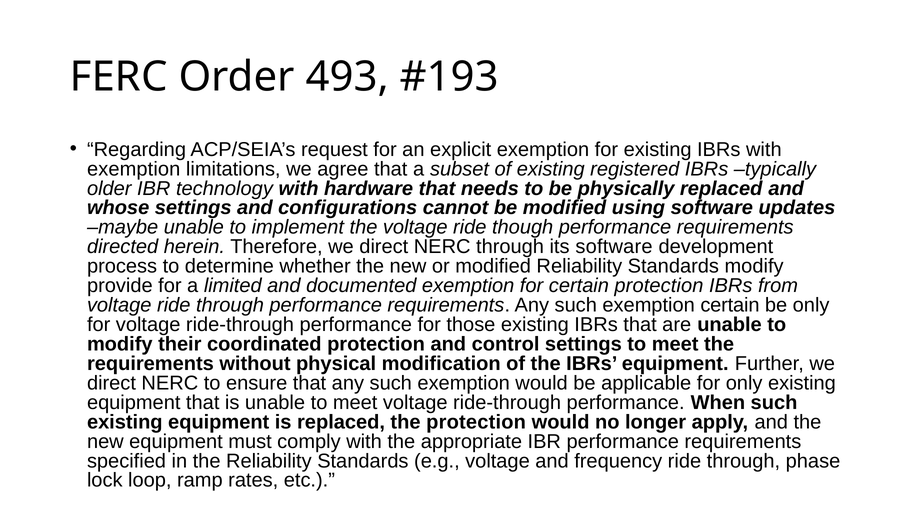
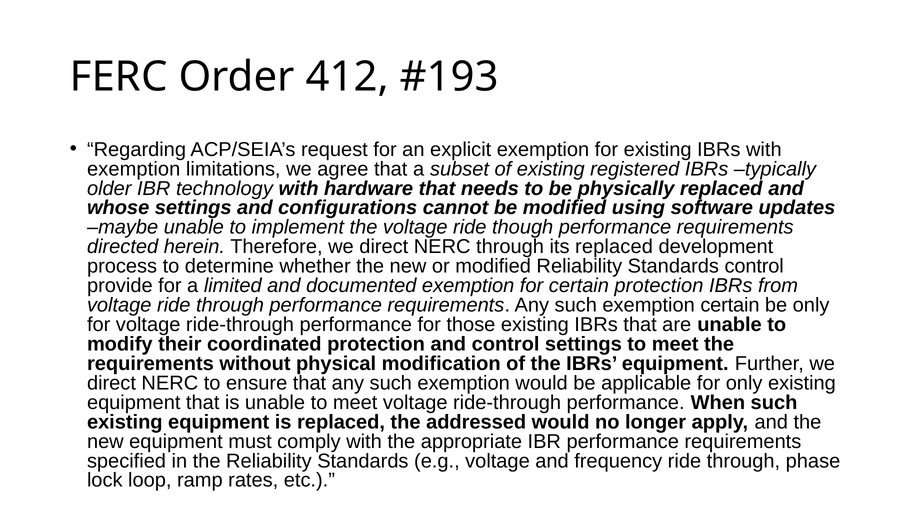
493: 493 -> 412 (347, 77)
its software: software -> replaced (614, 247)
Standards modify: modify -> control (754, 266)
the protection: protection -> addressed (476, 422)
